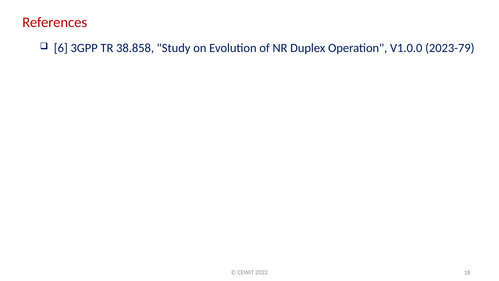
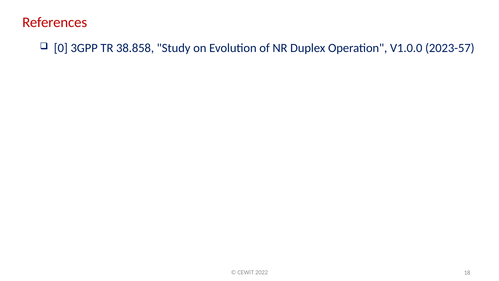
6: 6 -> 0 (61, 48)
2023-79: 2023-79 -> 2023-57 (450, 48)
